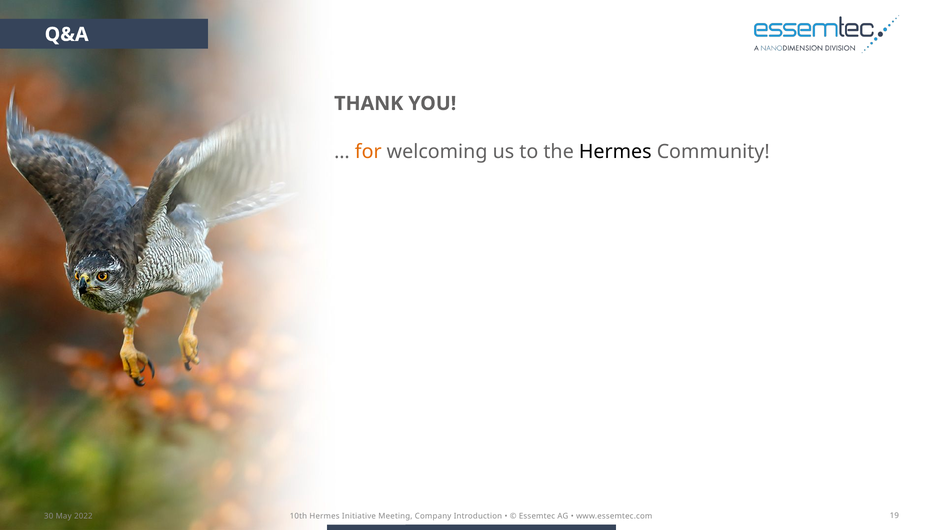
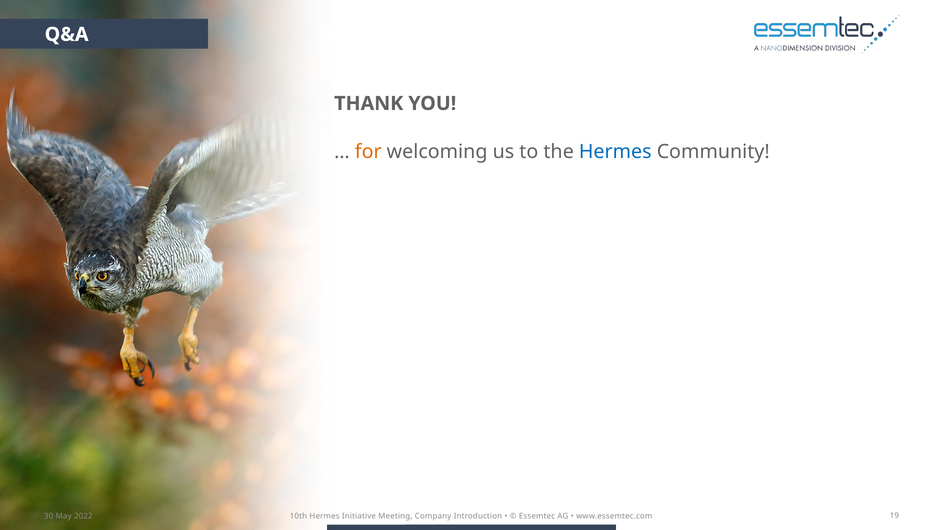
Hermes colour: black -> blue (615, 152)
